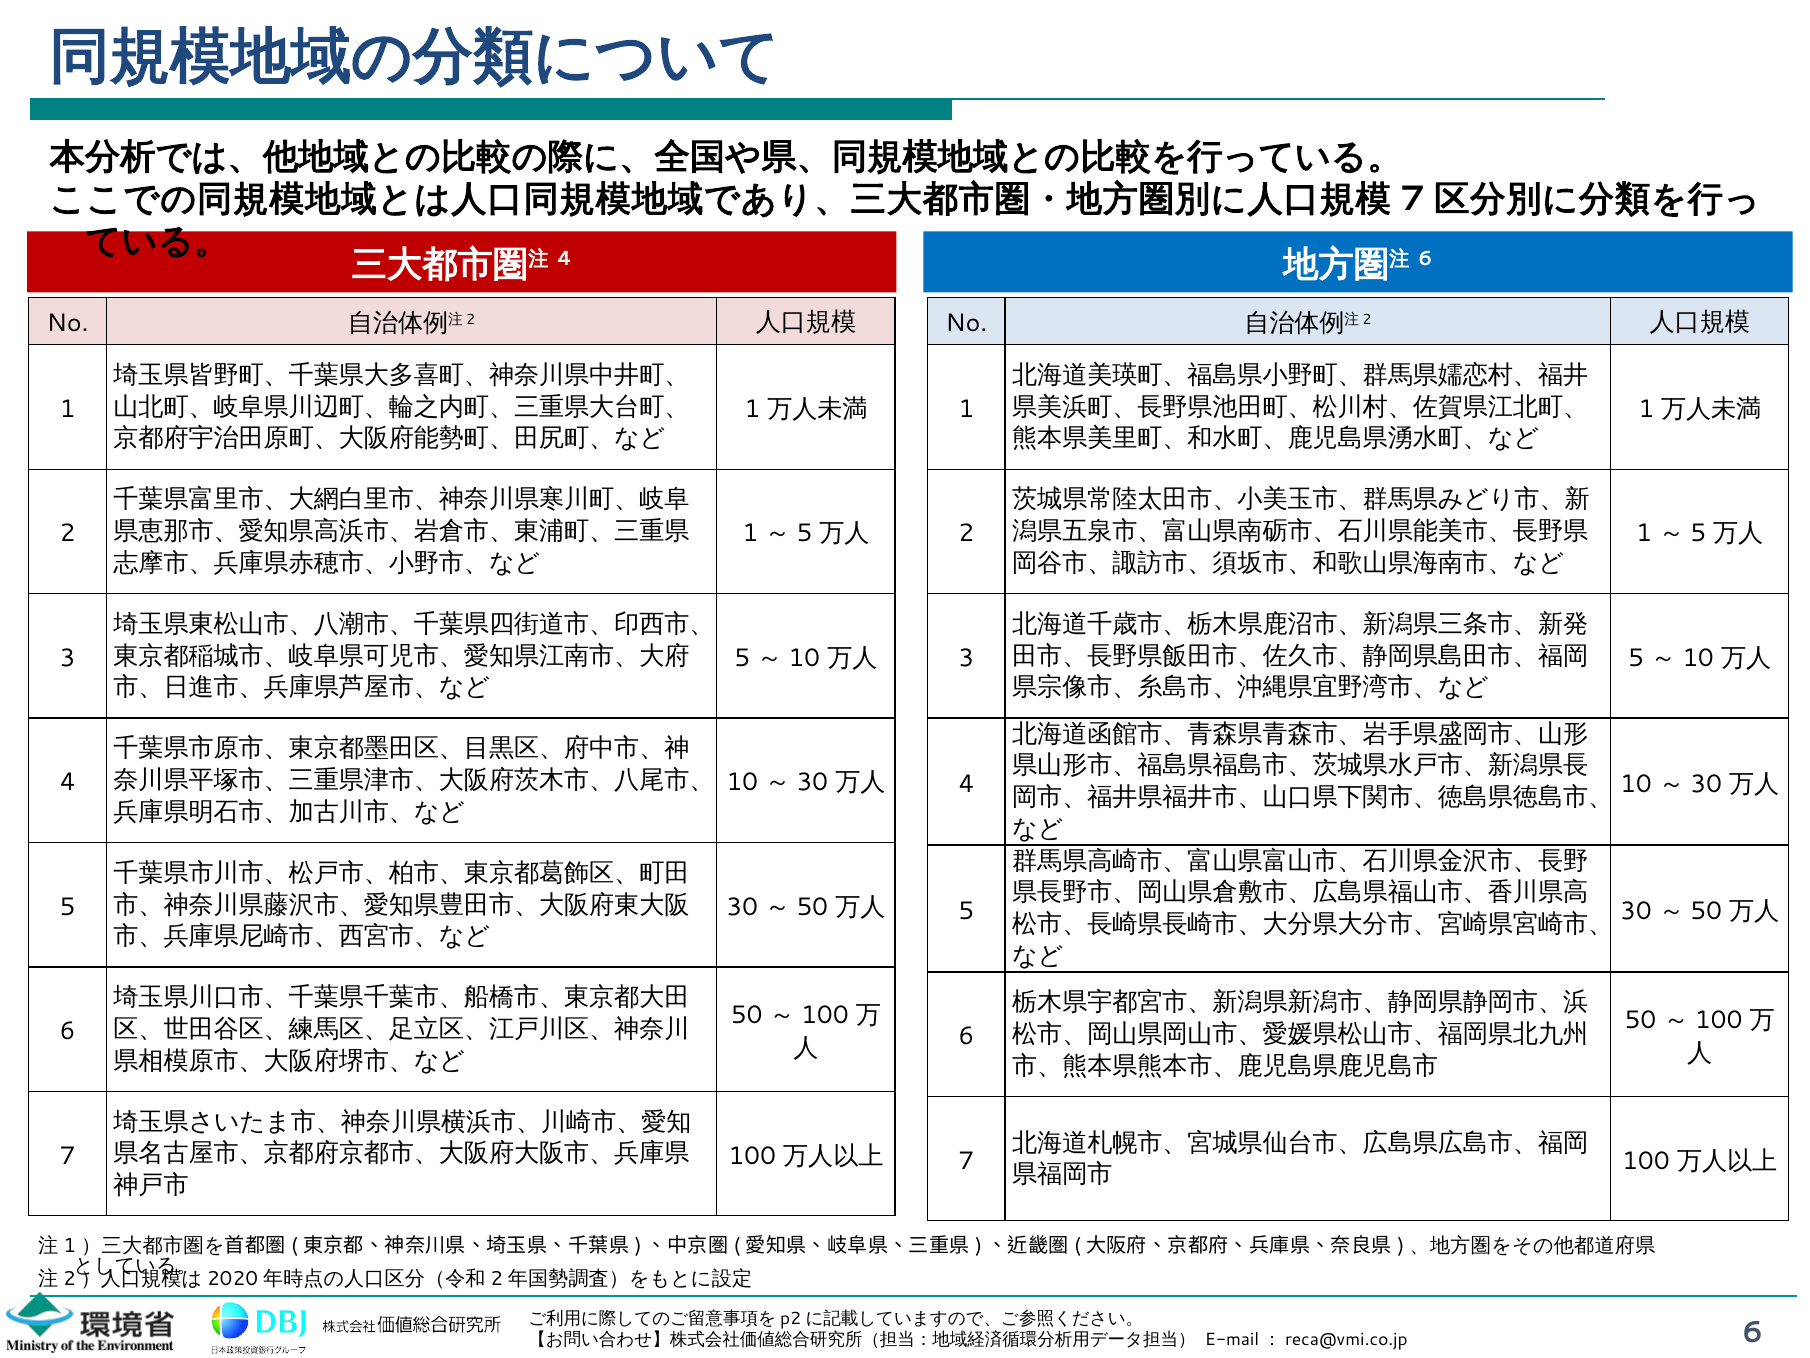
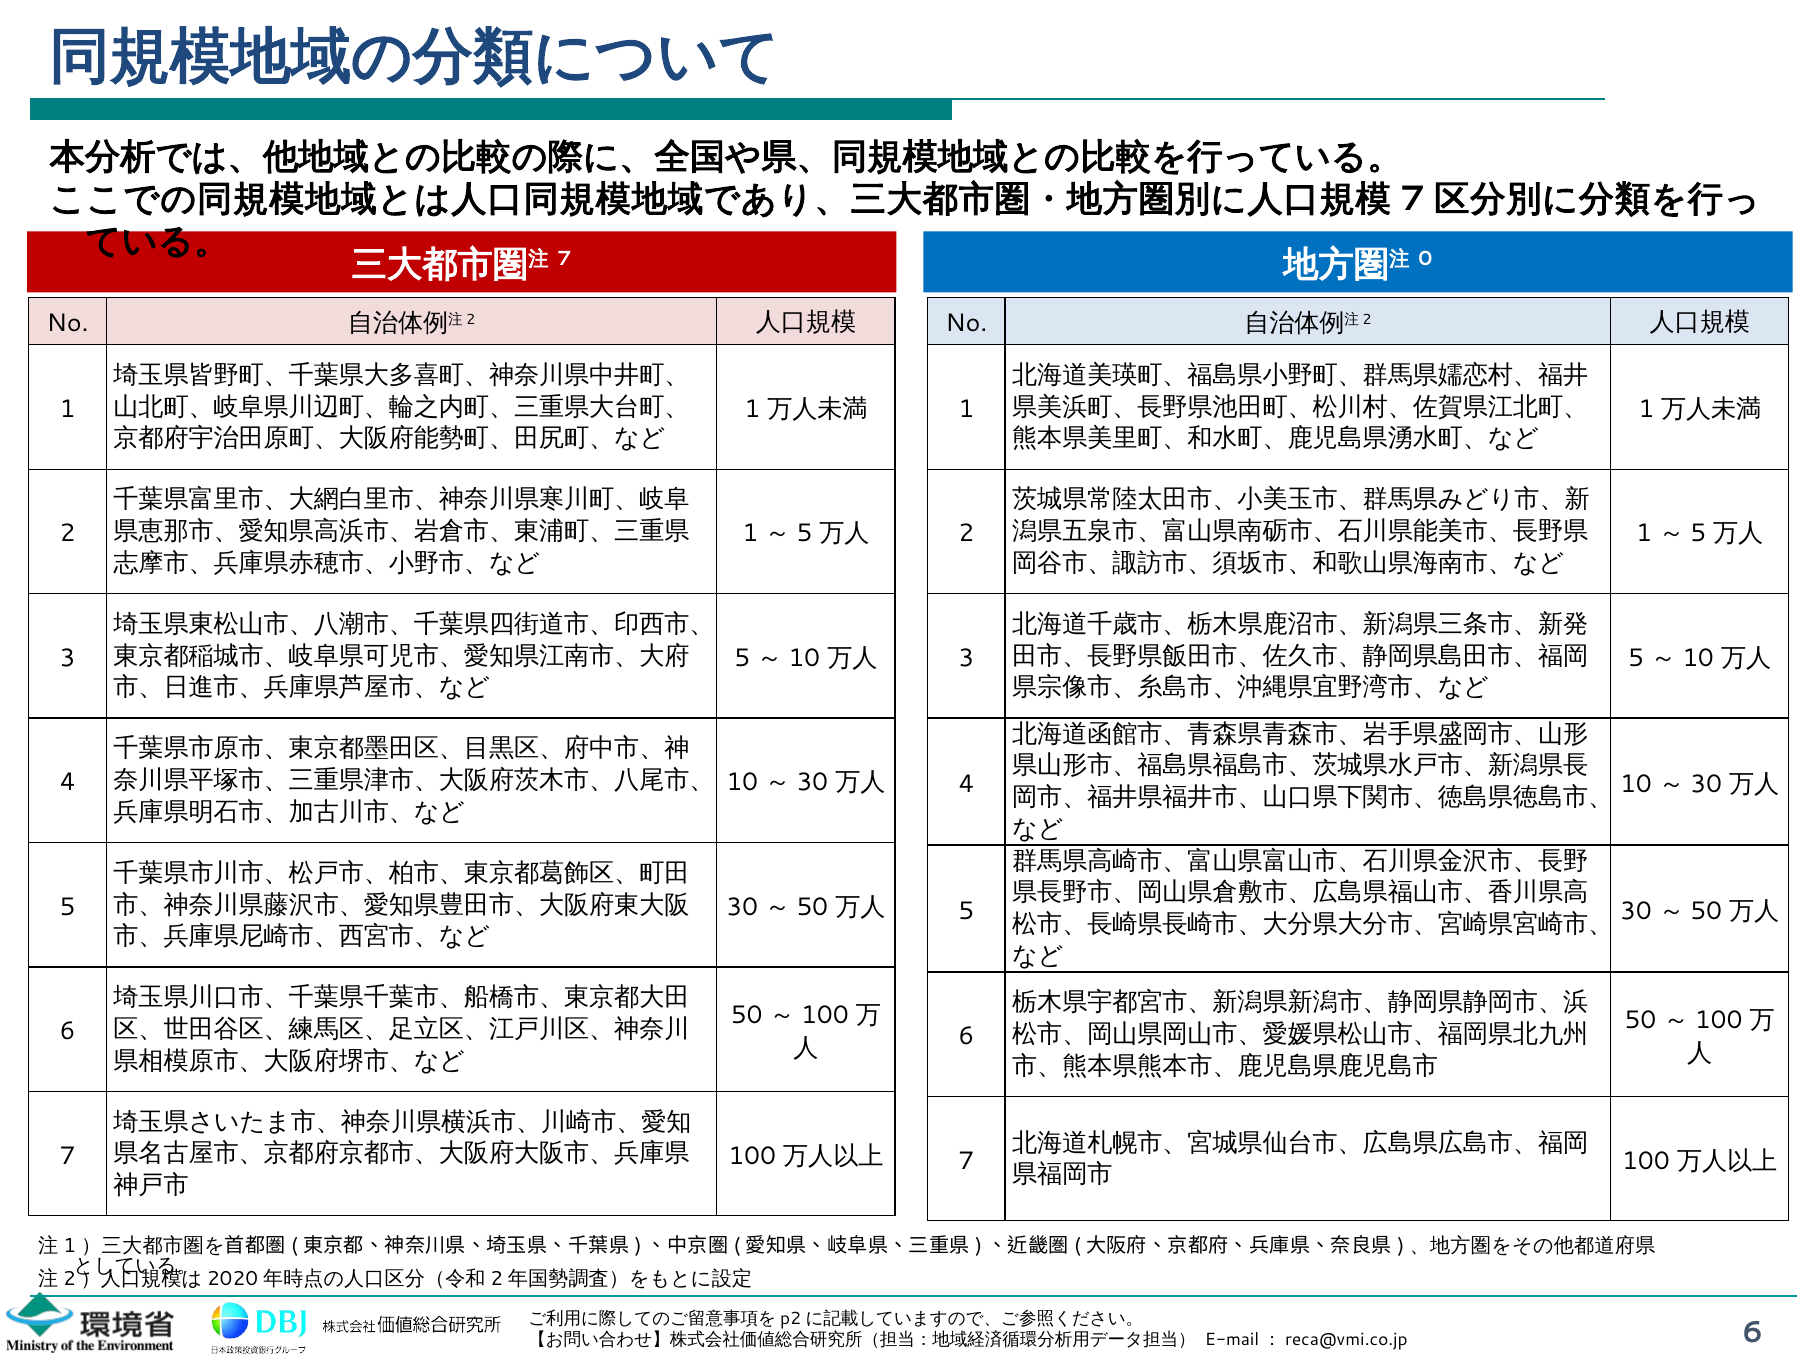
4: 4 -> 7 (565, 259)
6: 6 -> 0 (1425, 259)
